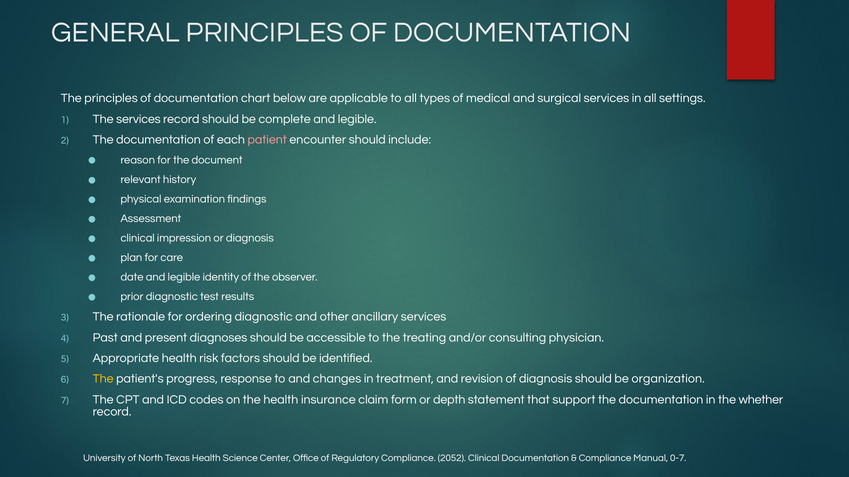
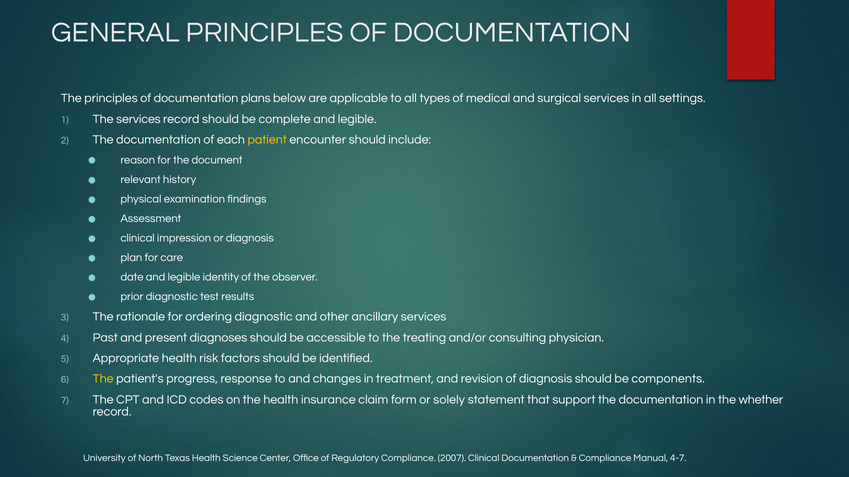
chart: chart -> plans (256, 98)
patient colour: pink -> yellow (267, 140)
organization: organization -> components (668, 379)
depth: depth -> solely (449, 400)
2052: 2052 -> 2007 (452, 459)
0-7: 0-7 -> 4-7 (678, 459)
